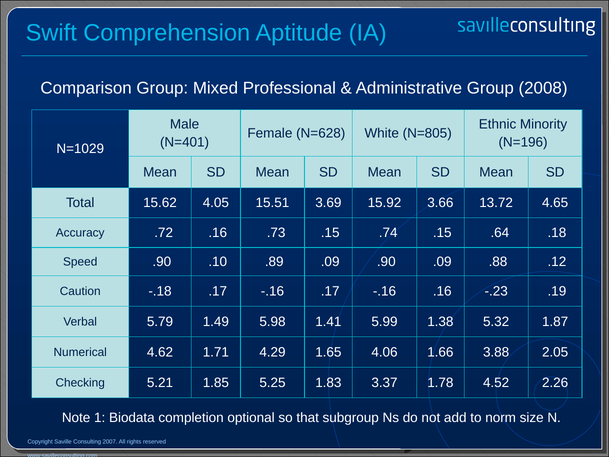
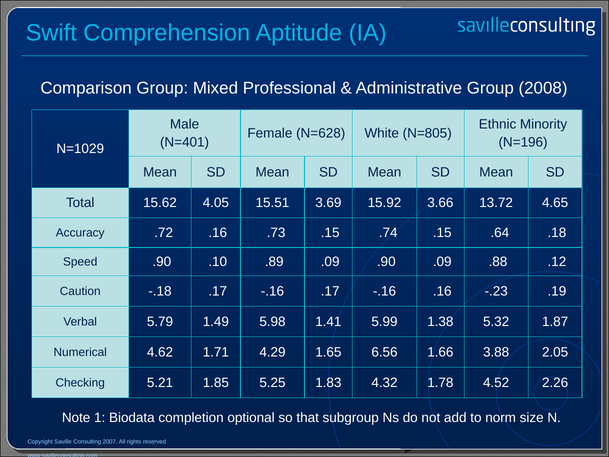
4.06: 4.06 -> 6.56 (385, 352)
3.37: 3.37 -> 4.32 (385, 382)
